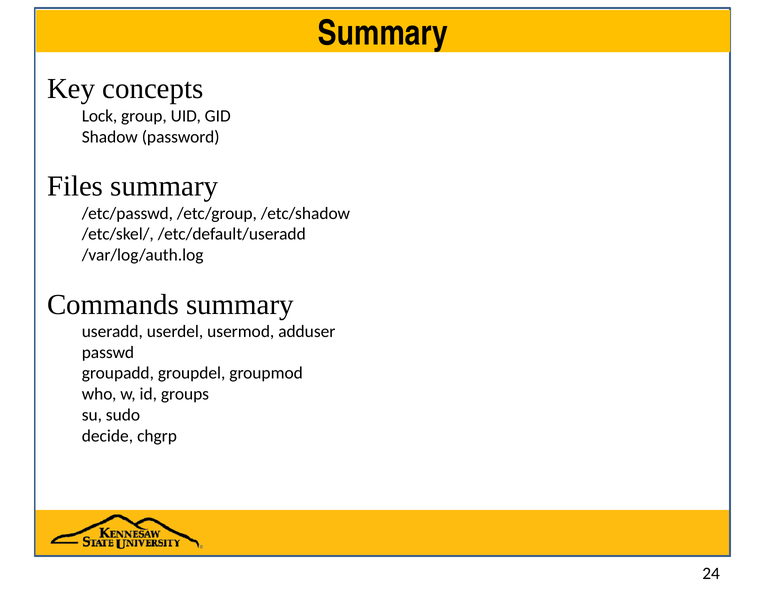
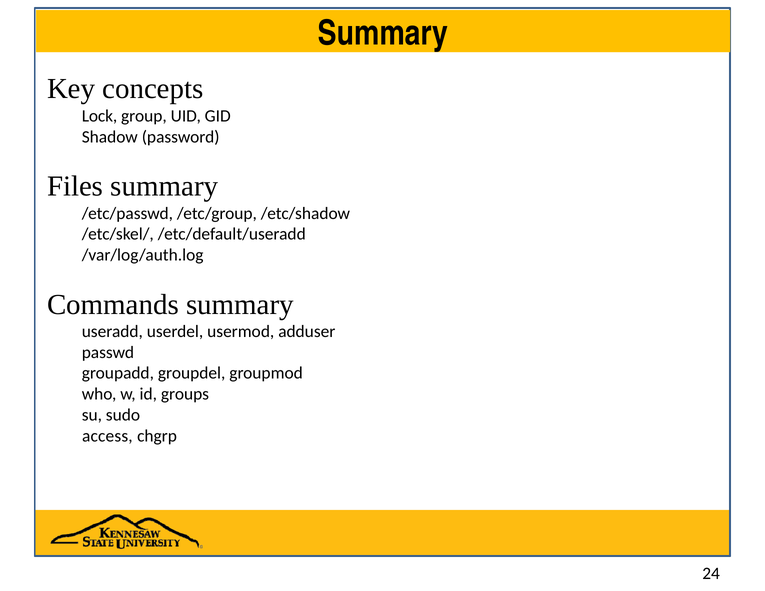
decide: decide -> access (107, 436)
